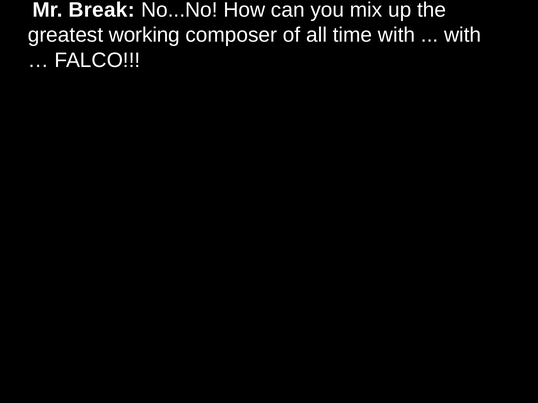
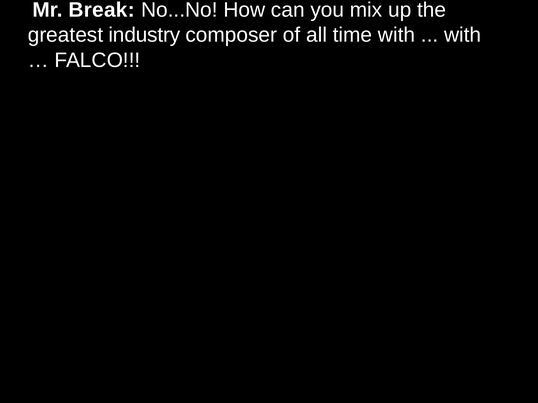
working: working -> industry (144, 35)
